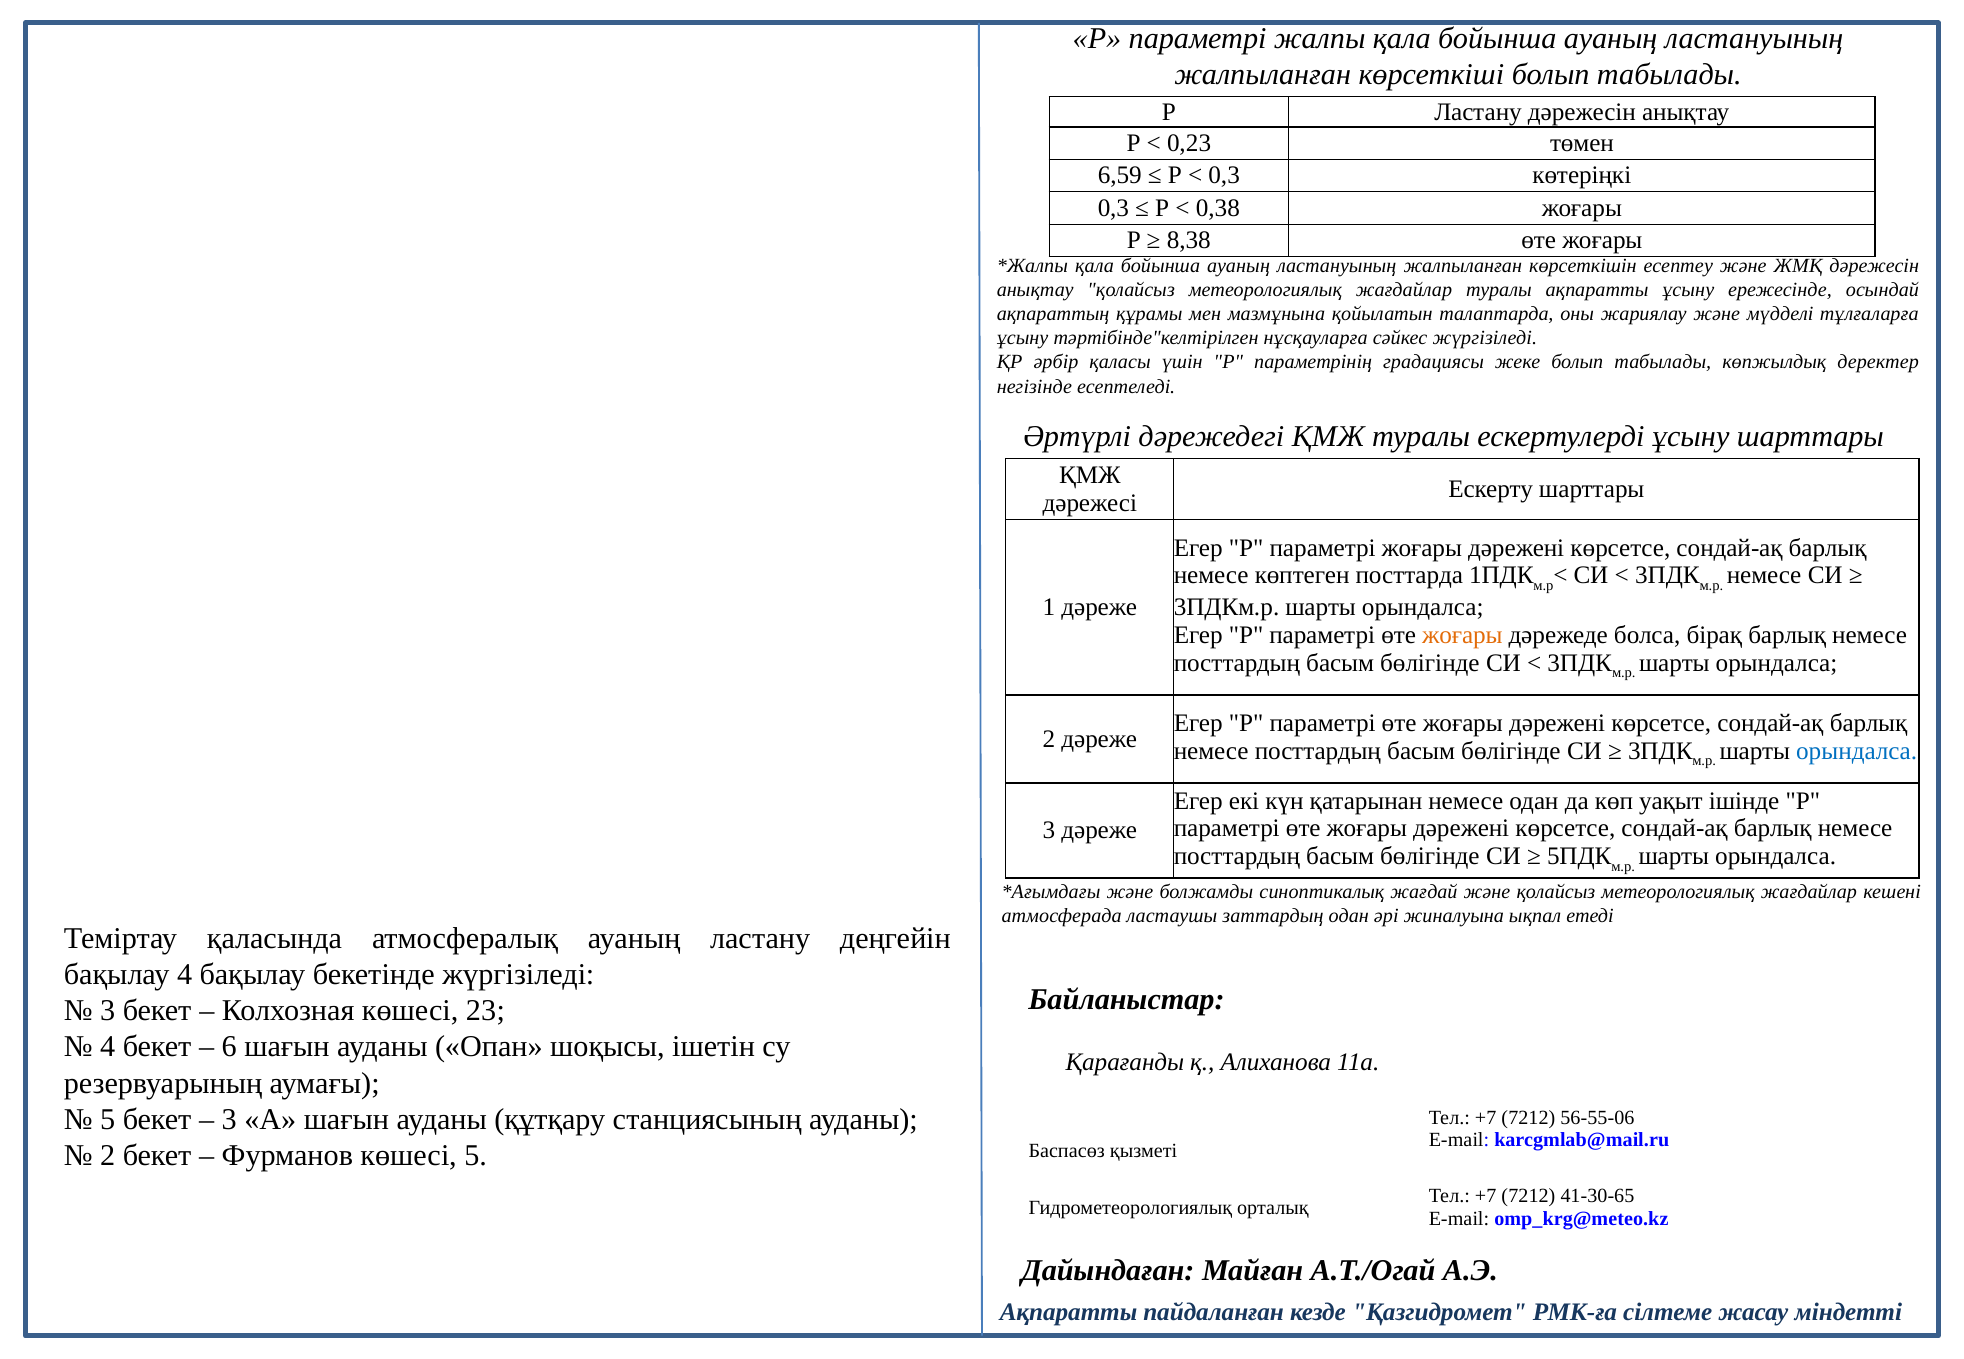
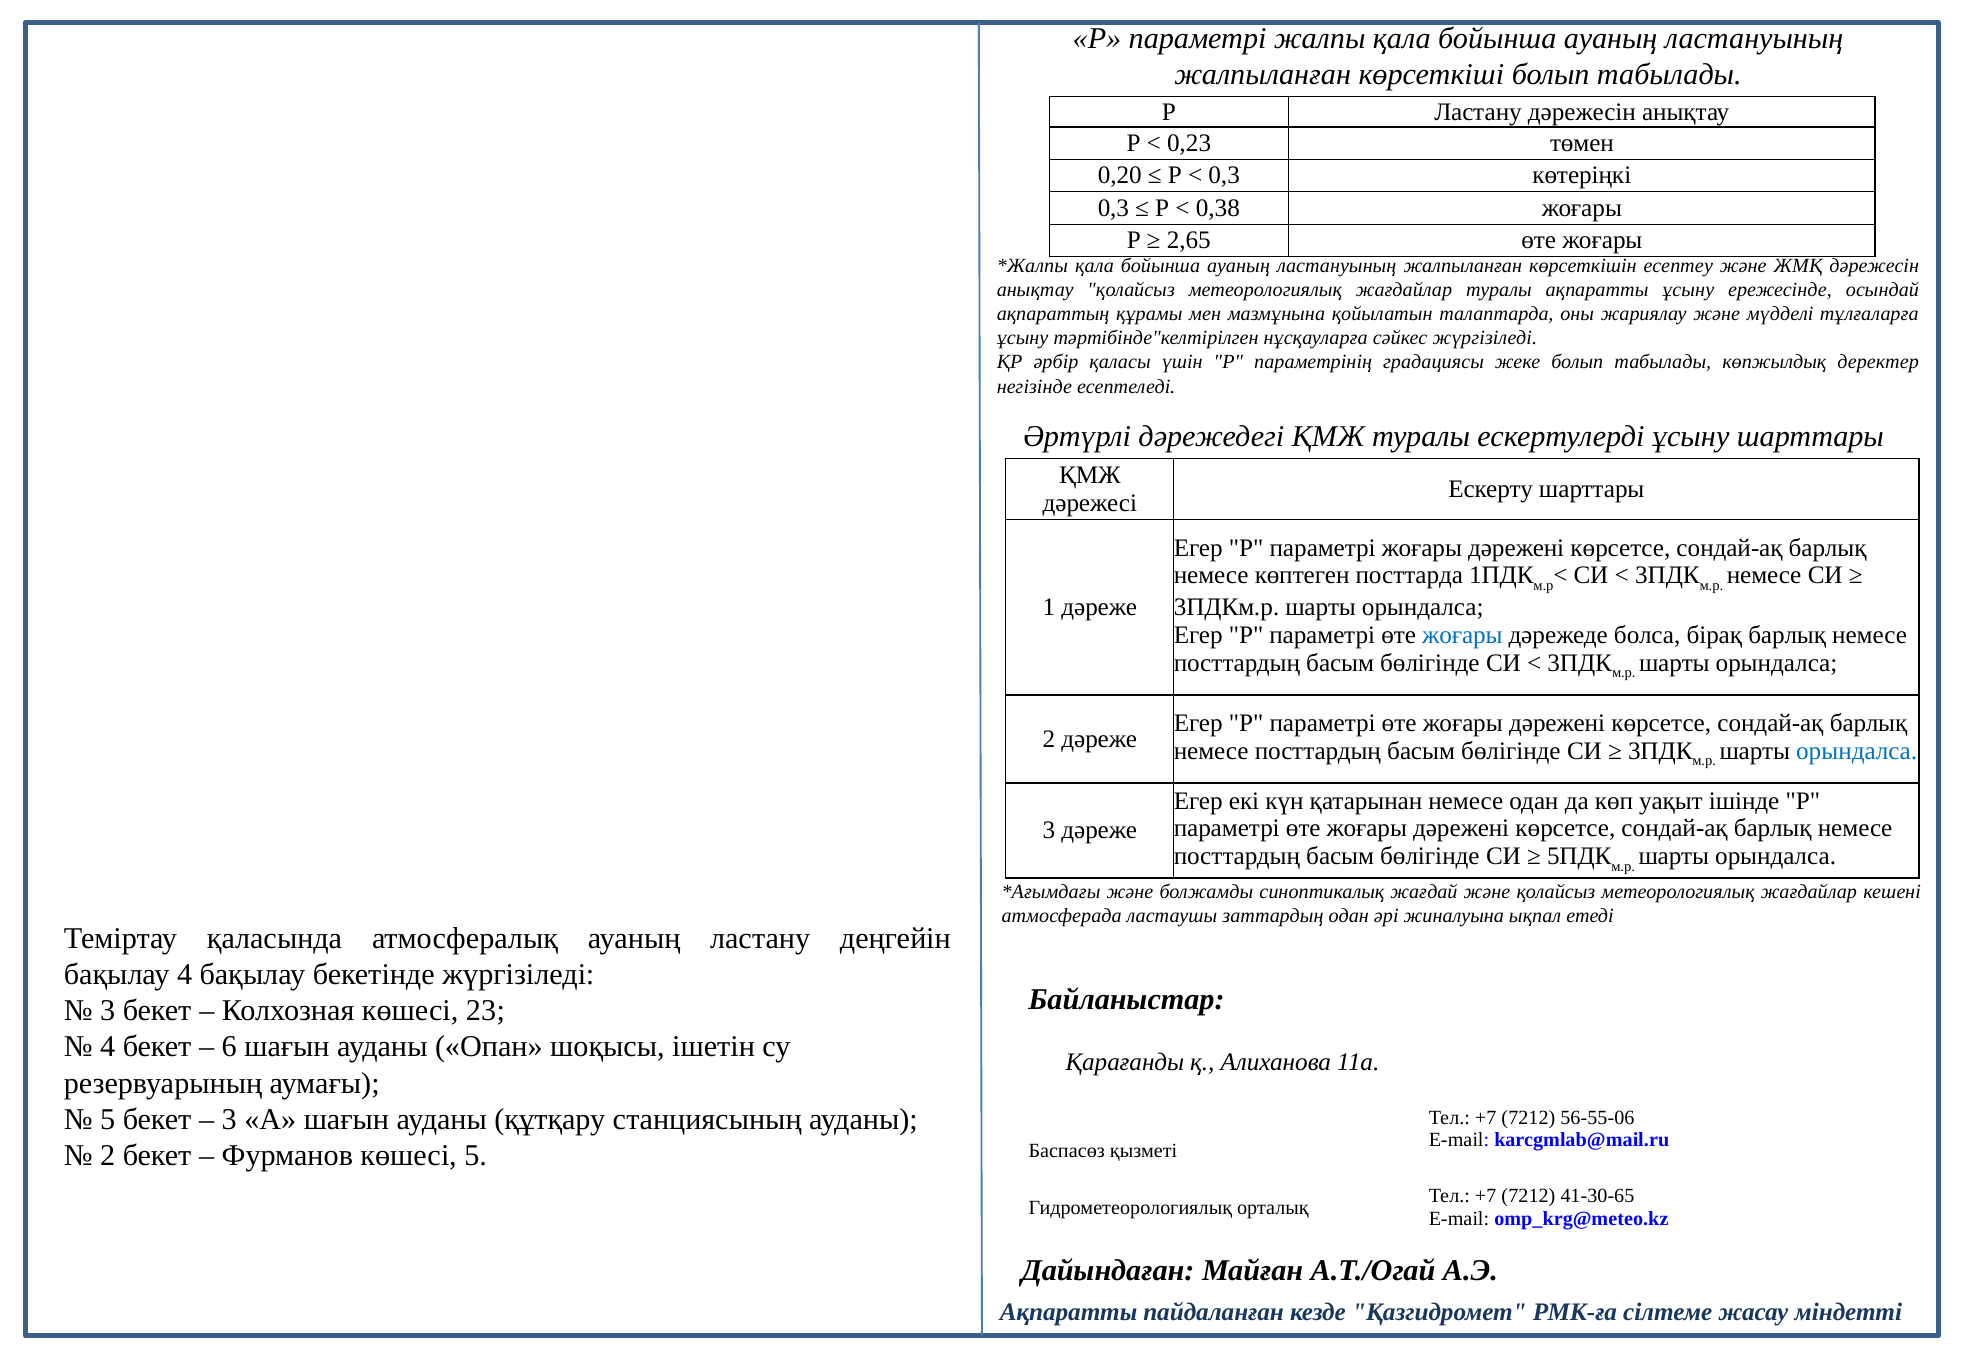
6,59: 6,59 -> 0,20 (1120, 175)
8,38: 8,38 -> 2,65 (1189, 240)
жоғары colour: orange -> blue (1462, 635)
